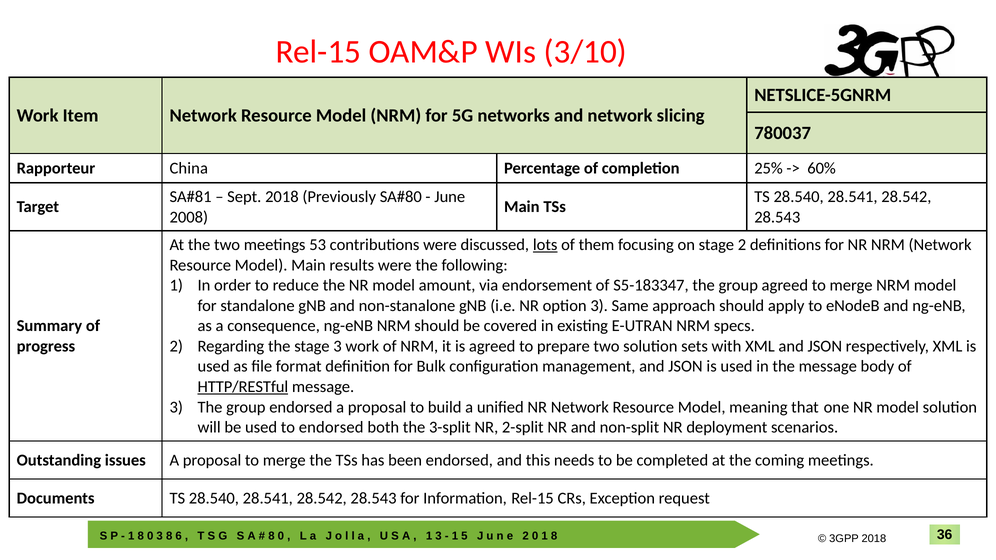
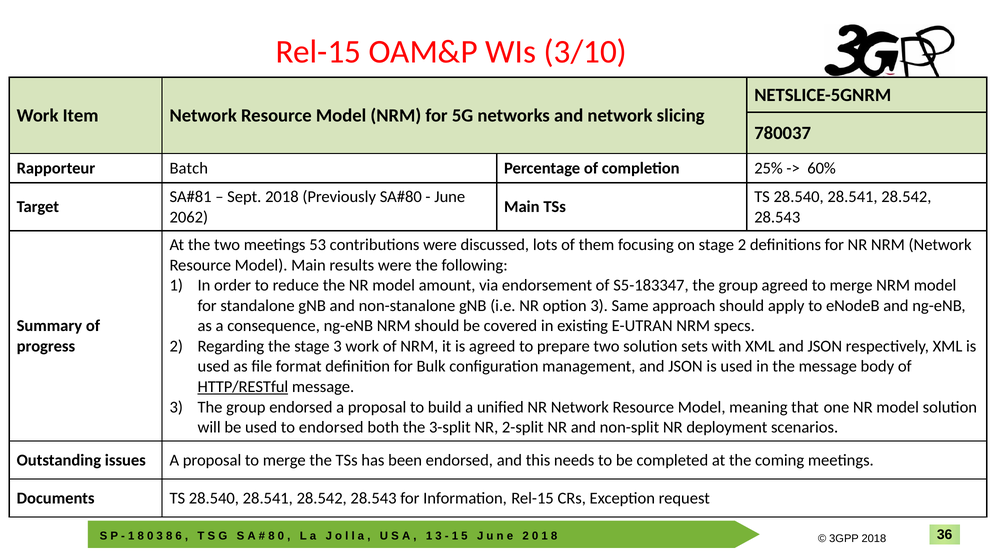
China: China -> Batch (189, 168)
2008: 2008 -> 2062 (189, 217)
lots underline: present -> none (545, 245)
